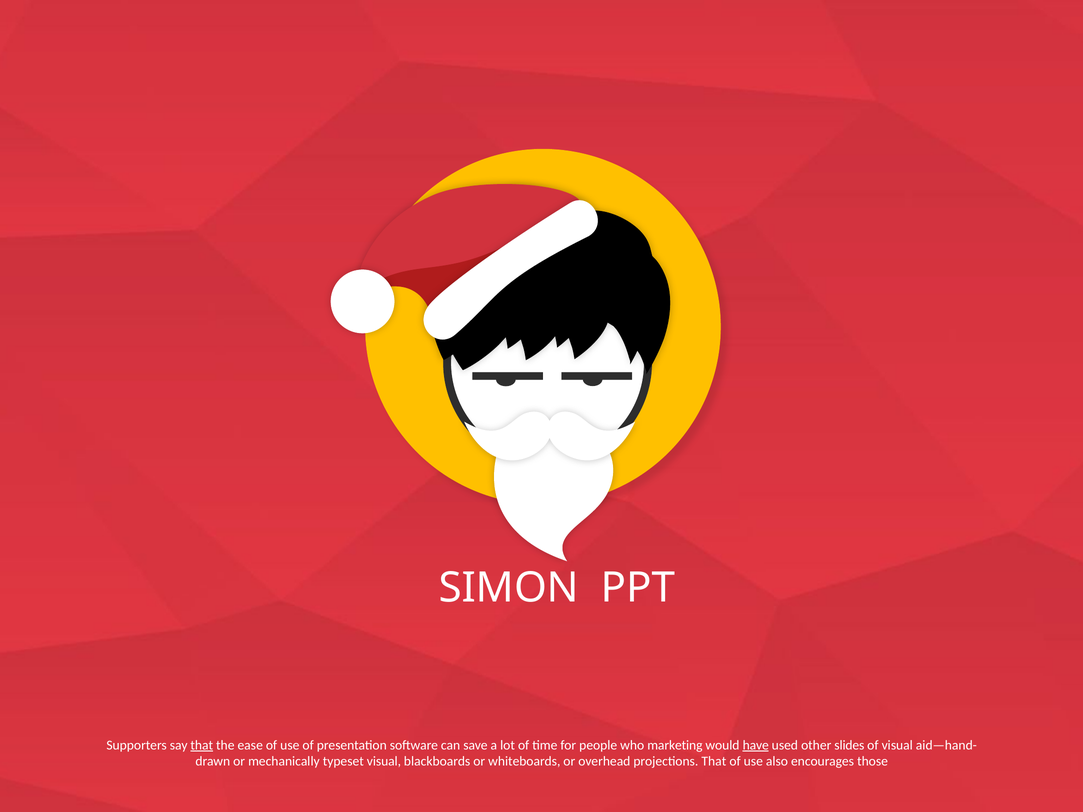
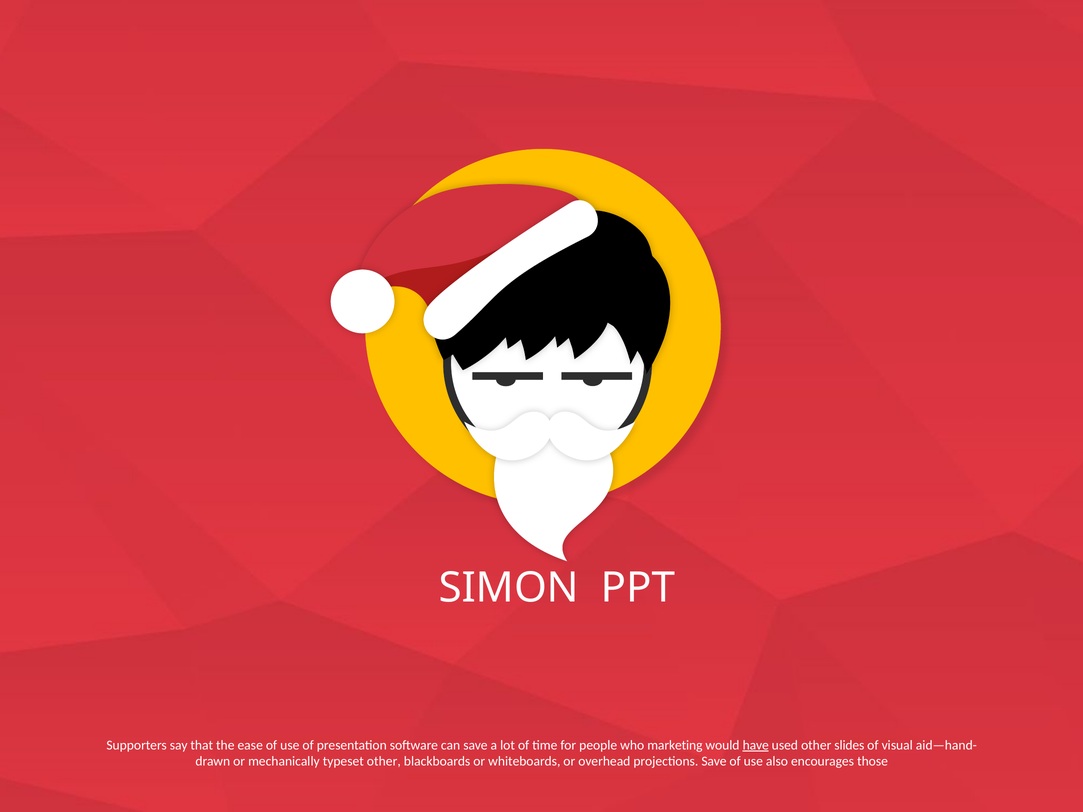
that underline: present -> none (202, 745)
typeset visual: visual -> other (384, 762)
projections That: That -> Save (714, 762)
